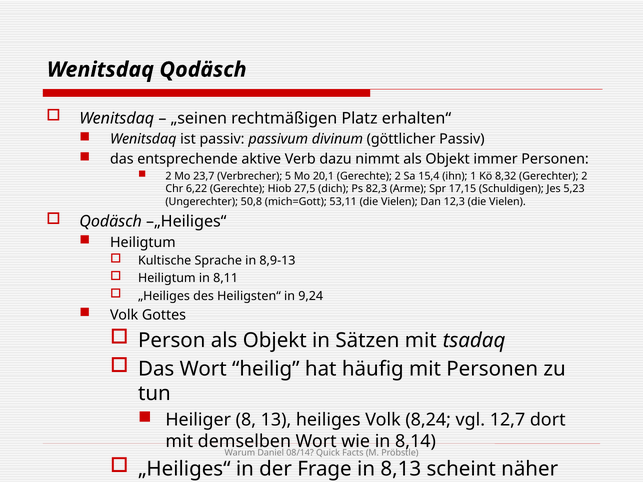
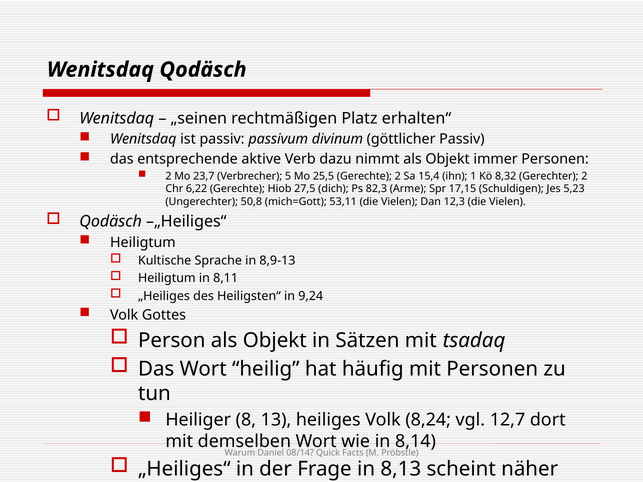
20,1: 20,1 -> 25,5 (323, 176)
